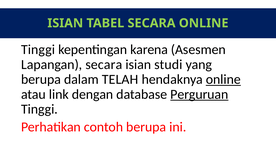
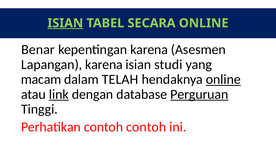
ISIAN underline: none -> present (65, 23)
Tinggi: Tinggi -> Benar (38, 50)
Lapangan secara: secara -> karena (104, 65)
berupa: berupa -> macam (41, 80)
link underline: none -> present (59, 94)
contoh berupa: berupa -> contoh (146, 127)
